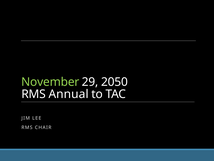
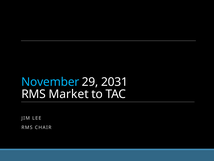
November colour: light green -> light blue (50, 82)
2050: 2050 -> 2031 (114, 82)
Annual: Annual -> Market (69, 94)
